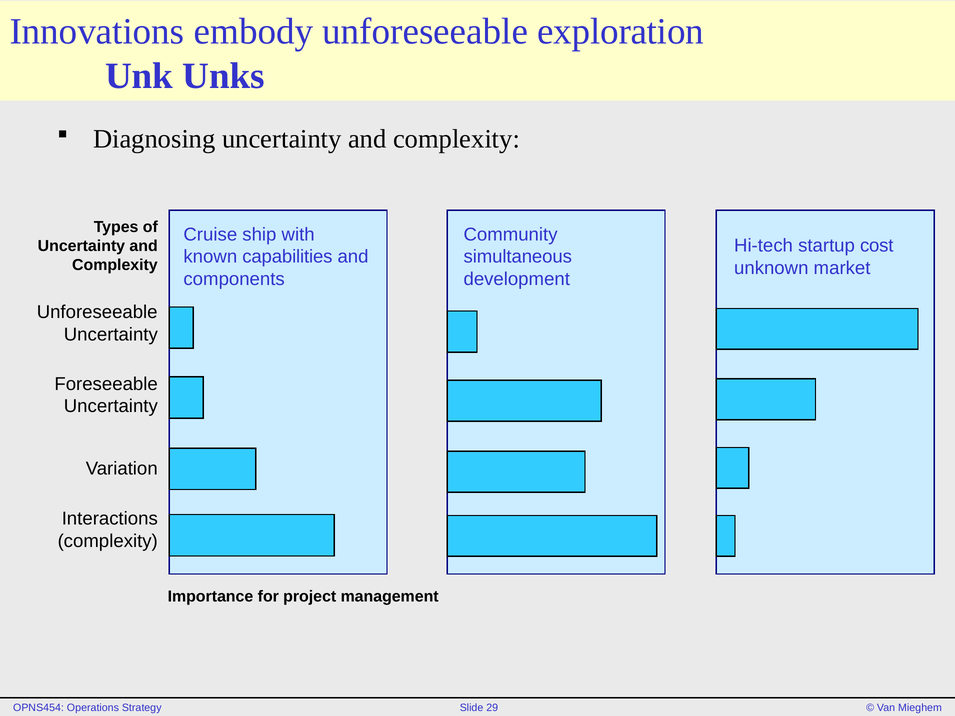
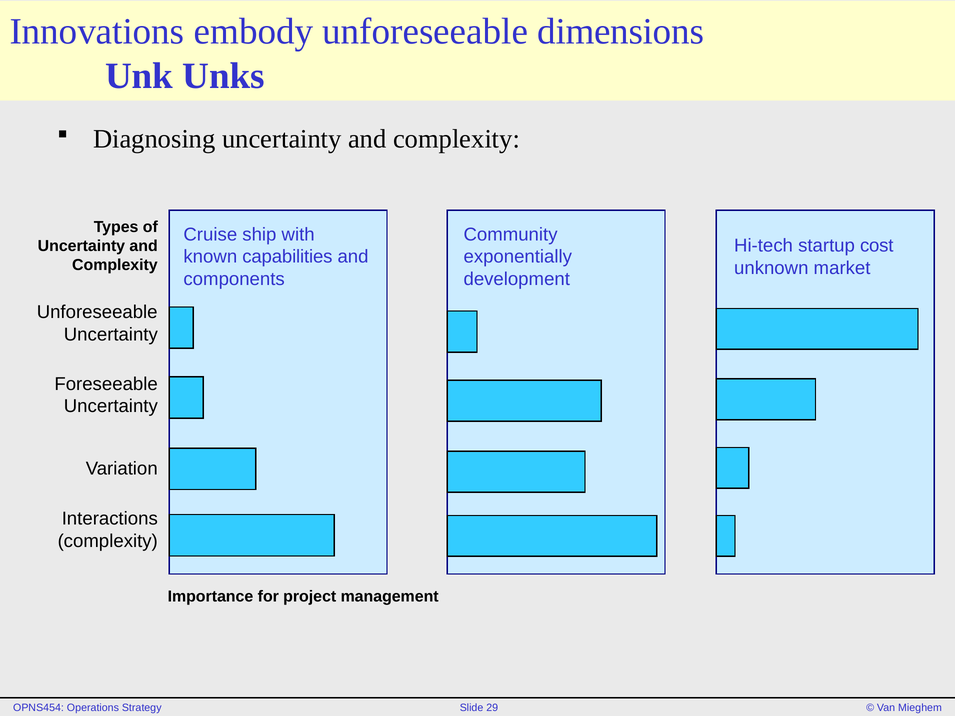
exploration: exploration -> dimensions (621, 32)
simultaneous: simultaneous -> exponentially (518, 257)
